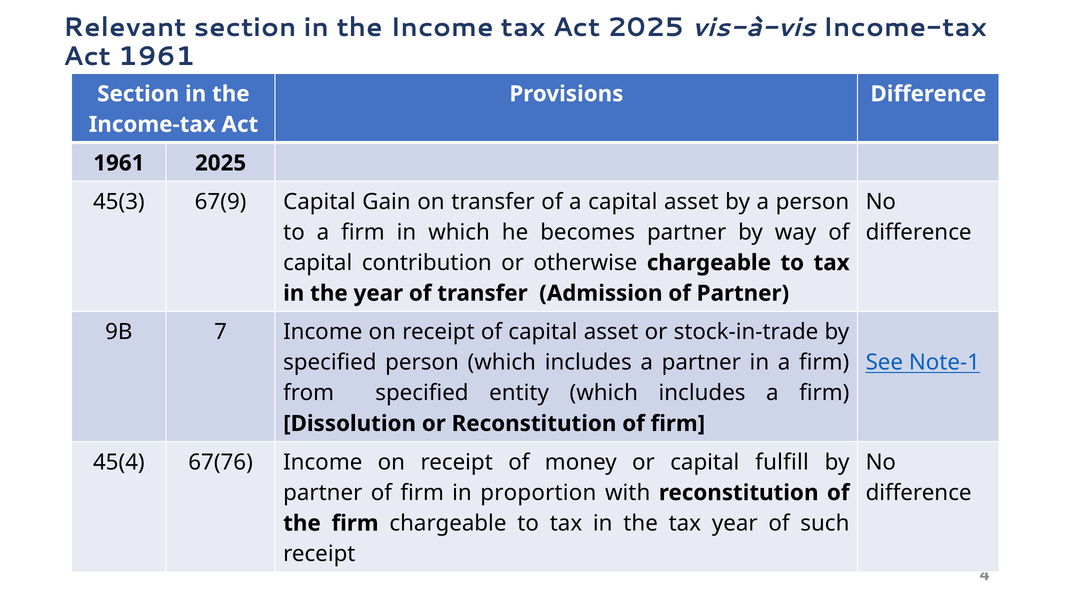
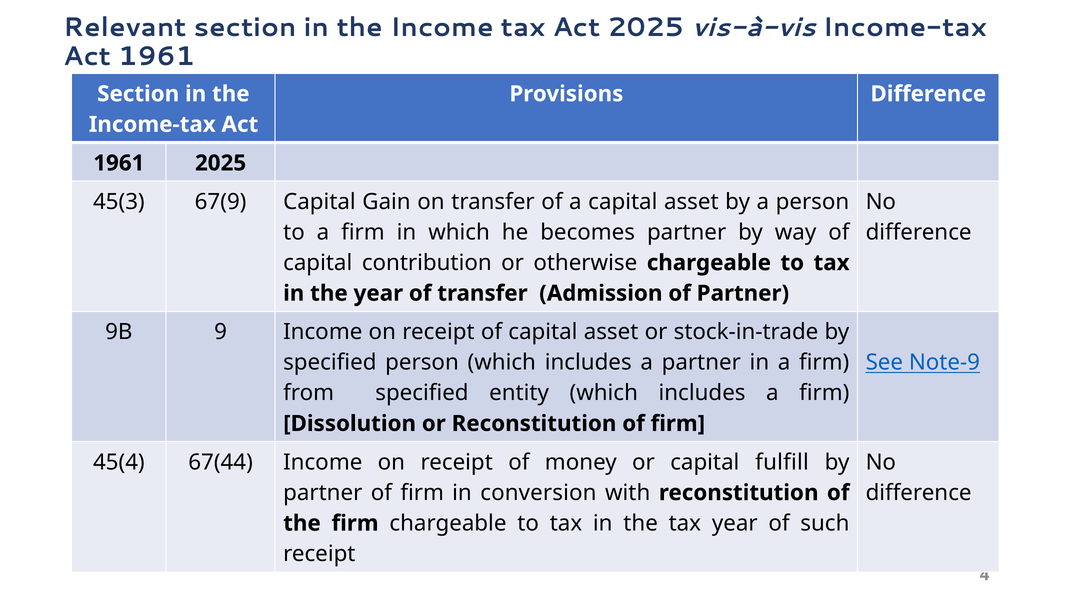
7: 7 -> 9 (221, 332)
Note-1: Note-1 -> Note-9 (944, 362)
67(76: 67(76 -> 67(44 (221, 462)
proportion: proportion -> conversion (538, 492)
